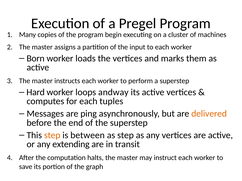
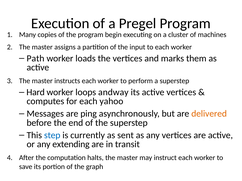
Born: Born -> Path (35, 59)
tuples: tuples -> yahoo (111, 102)
step colour: orange -> blue (52, 136)
between: between -> currently (88, 136)
as step: step -> sent (126, 136)
